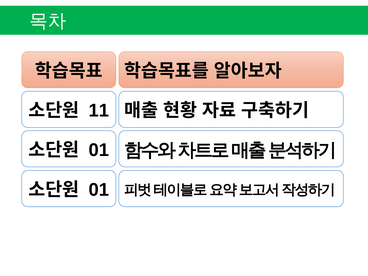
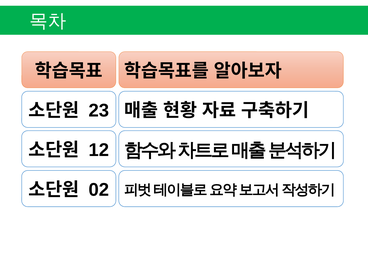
11: 11 -> 23 (99, 111)
01: 01 -> 12 (99, 150)
01: 01 -> 02 (99, 190)
